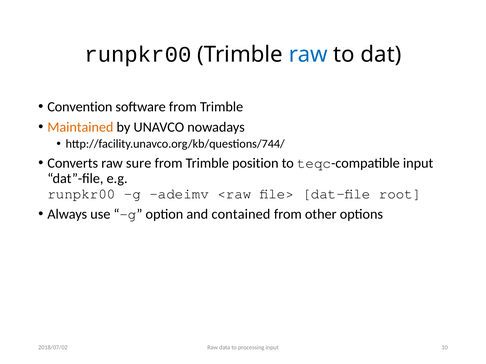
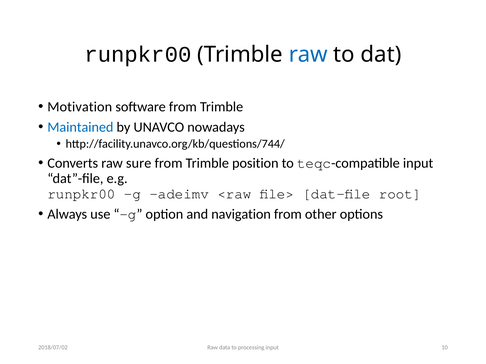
Convention: Convention -> Motivation (80, 107)
Maintained colour: orange -> blue (80, 127)
contained: contained -> navigation (241, 214)
